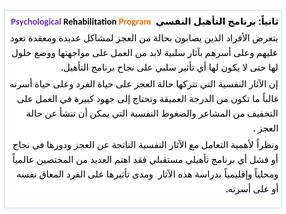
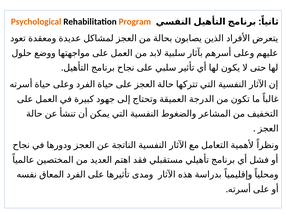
Psychological colour: purple -> orange (36, 22)
